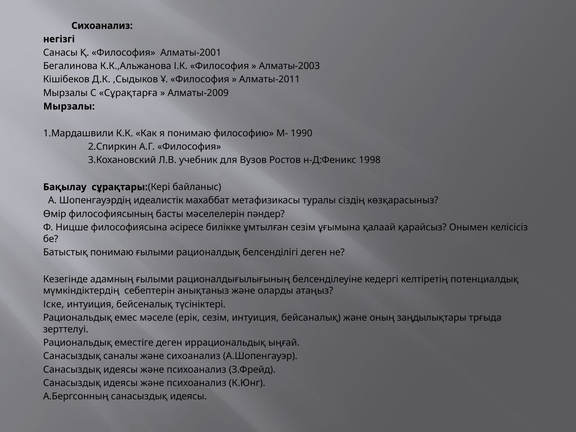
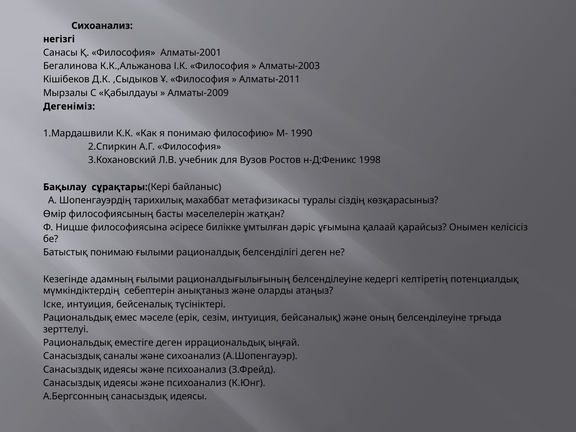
Сұрақтарға: Сұрақтарға -> Қабылдауы (128, 93)
Мырзалы: Мырзалы -> Дегеніміз (69, 106)
идеалистік: идеалистік -> тарихилық (158, 200)
пәндер: пәндер -> жатқан (266, 214)
ұмтылған сезім: сезім -> дәріс (303, 227)
оның заңдылықтары: заңдылықтары -> белсенділеуіне (432, 318)
